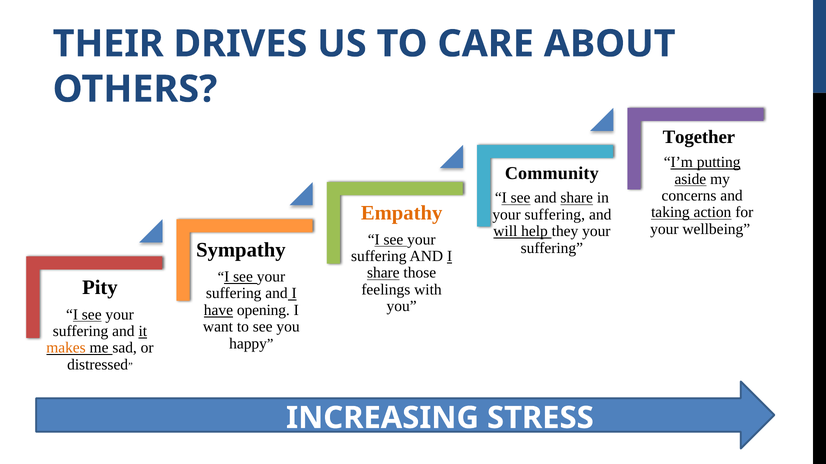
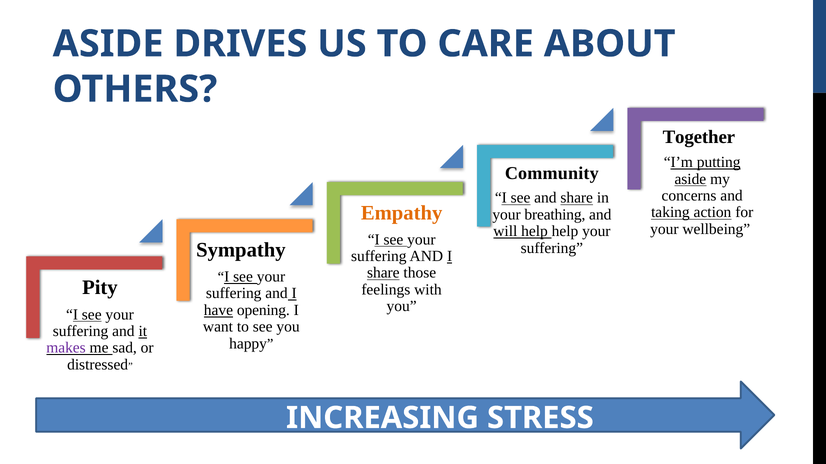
THEIR: THEIR -> ASIDE (108, 44)
suffering: suffering -> breathing (555, 215)
help they: they -> help (565, 232)
makes colour: orange -> purple (66, 348)
